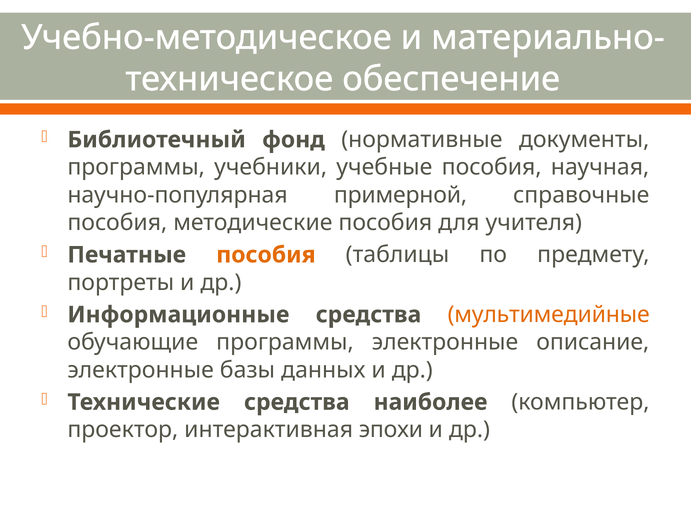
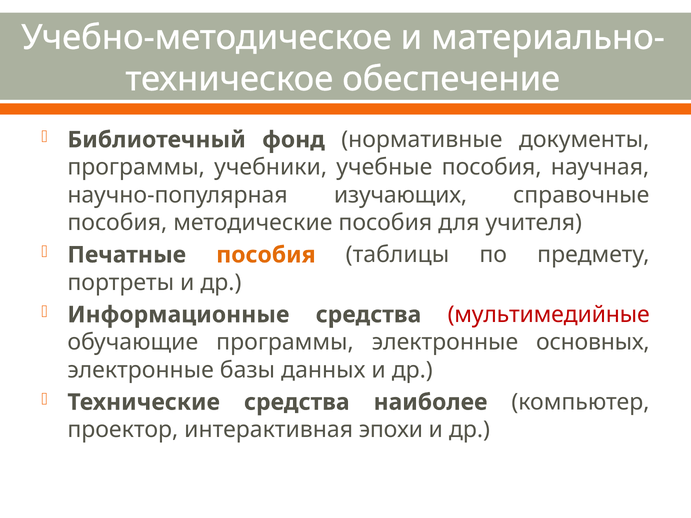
примерной: примерной -> изучающих (400, 195)
мультимедийные colour: orange -> red (549, 315)
описание: описание -> основных (593, 342)
